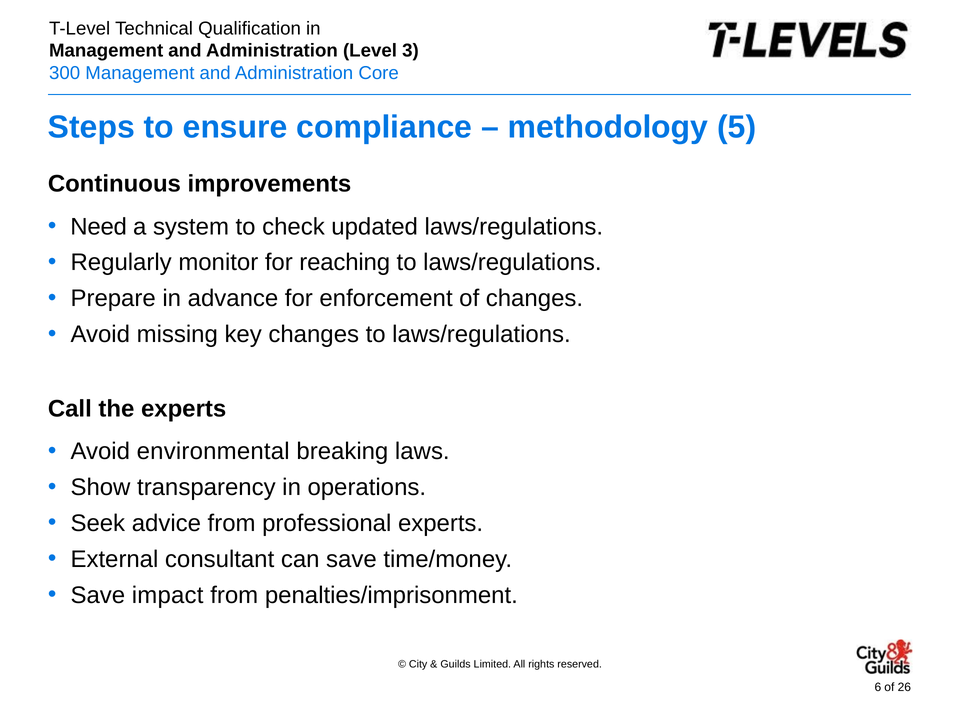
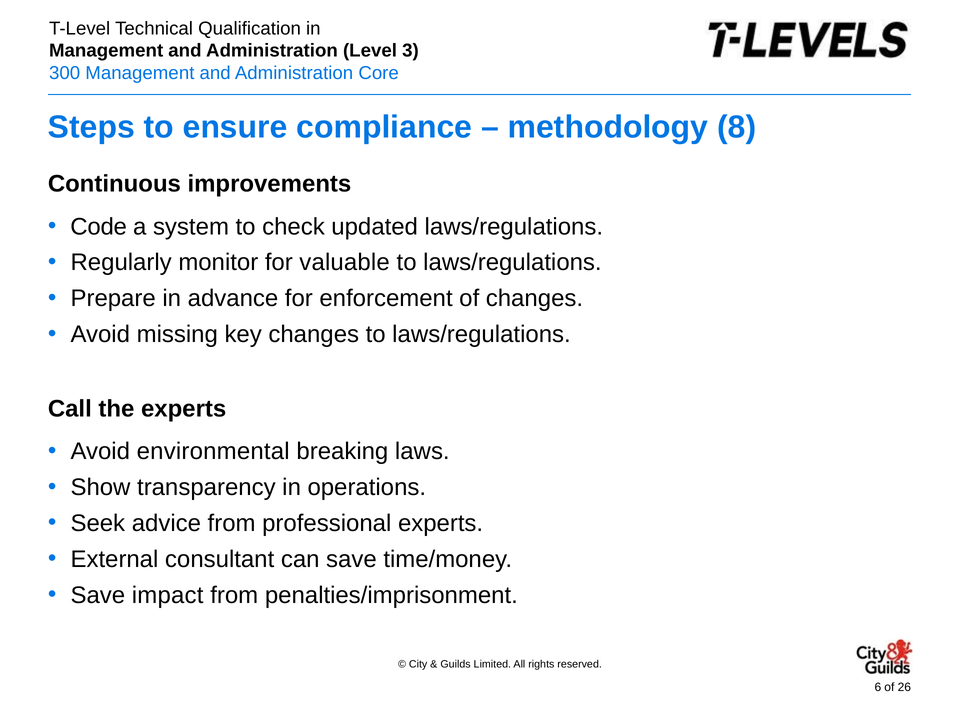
5: 5 -> 8 (737, 127)
Need: Need -> Code (99, 227)
reaching: reaching -> valuable (345, 263)
